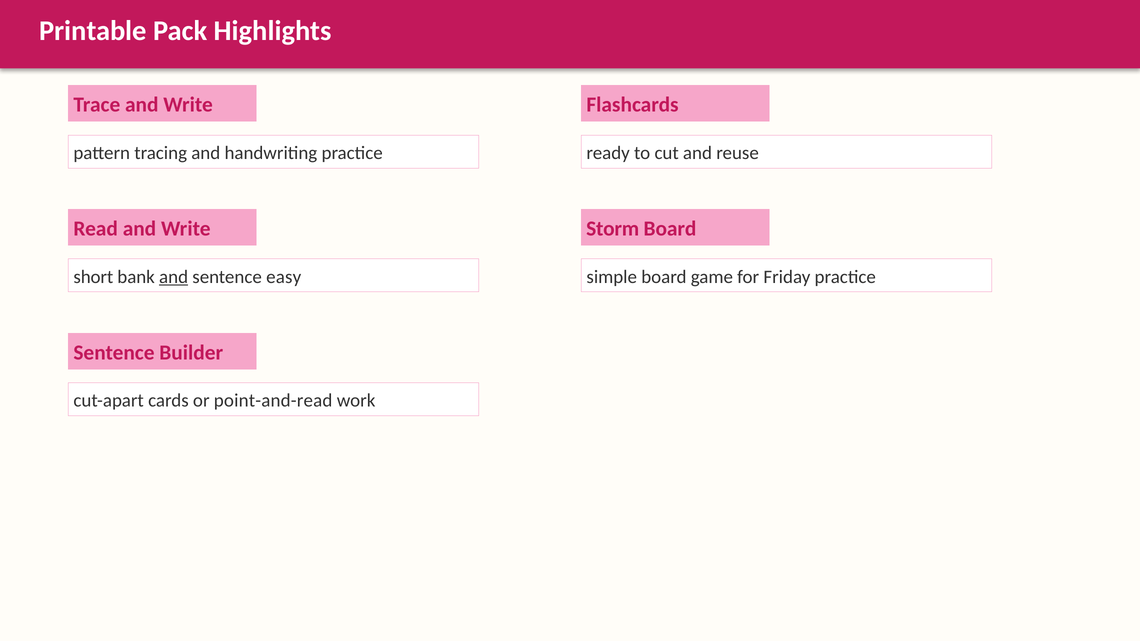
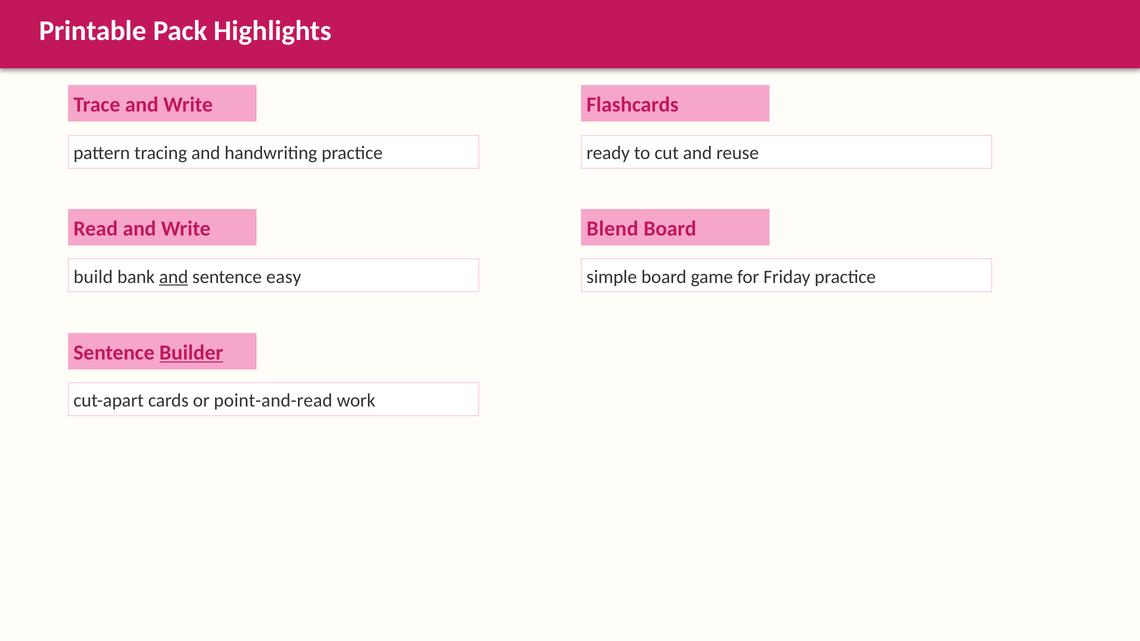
Storm: Storm -> Blend (612, 229)
short: short -> build (93, 277)
Builder underline: none -> present (191, 353)
